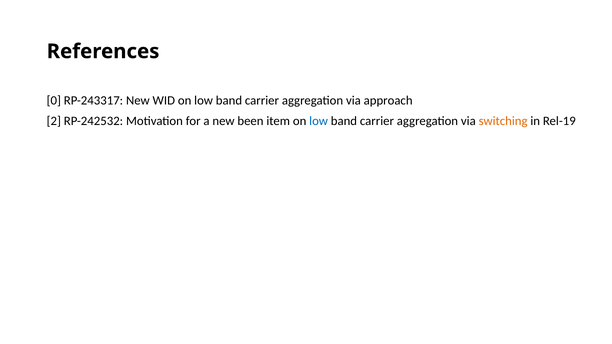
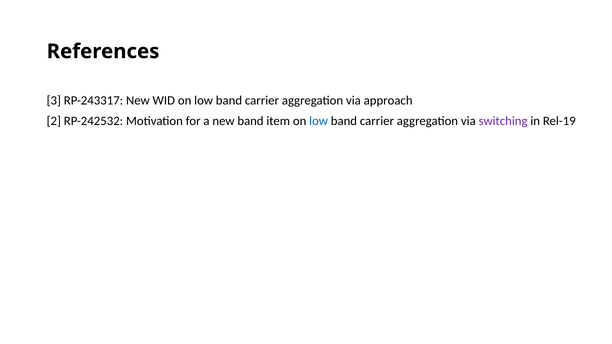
0: 0 -> 3 (54, 101)
new been: been -> band (251, 121)
switching colour: orange -> purple (503, 121)
